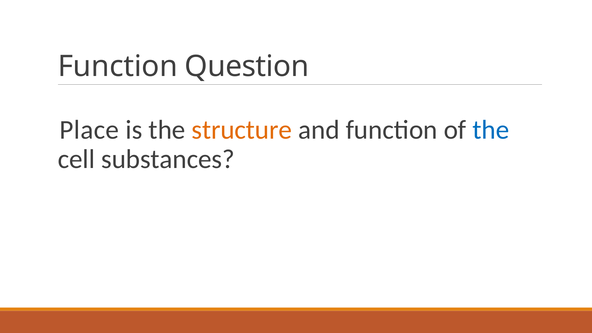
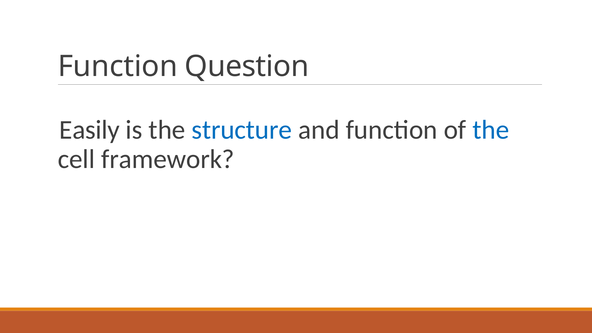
Place: Place -> Easily (90, 130)
structure colour: orange -> blue (242, 130)
substances: substances -> framework (168, 159)
